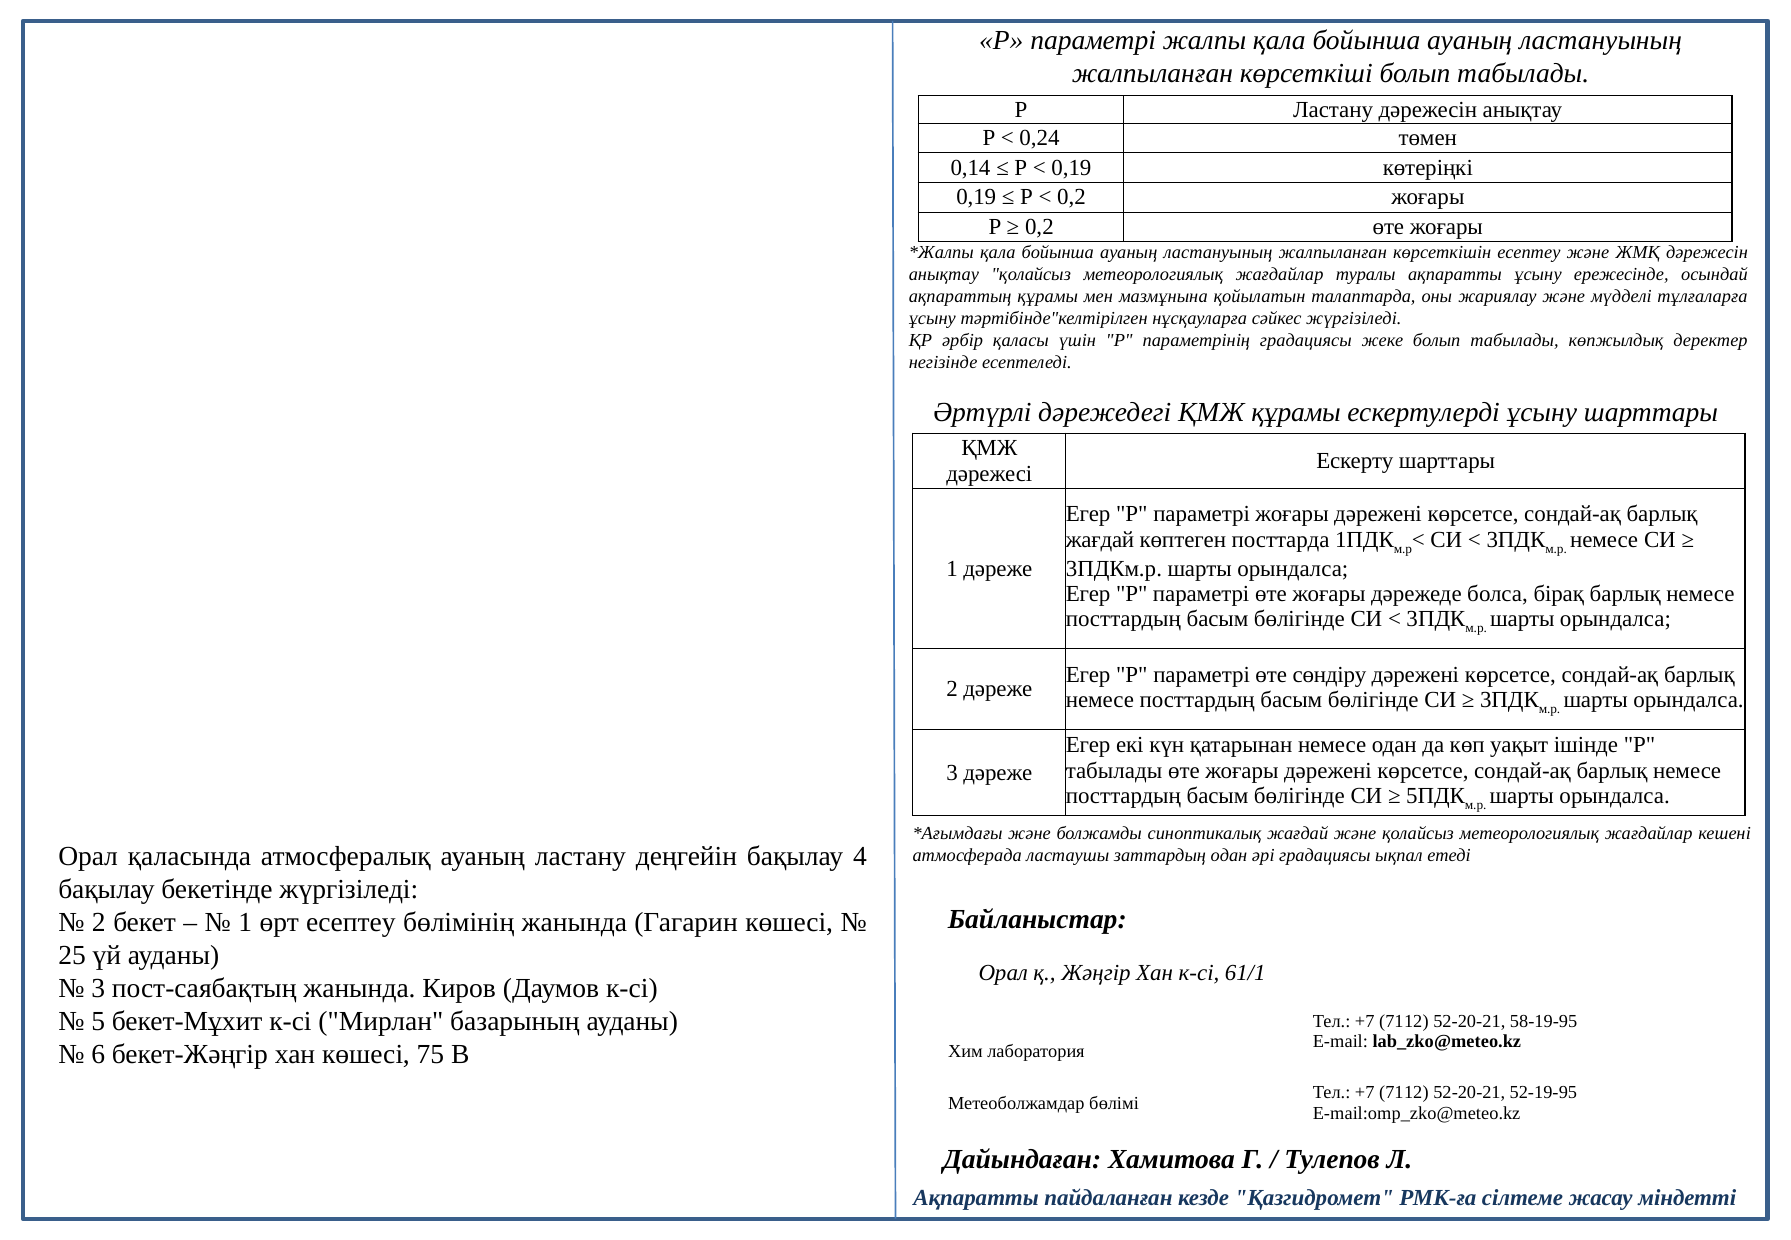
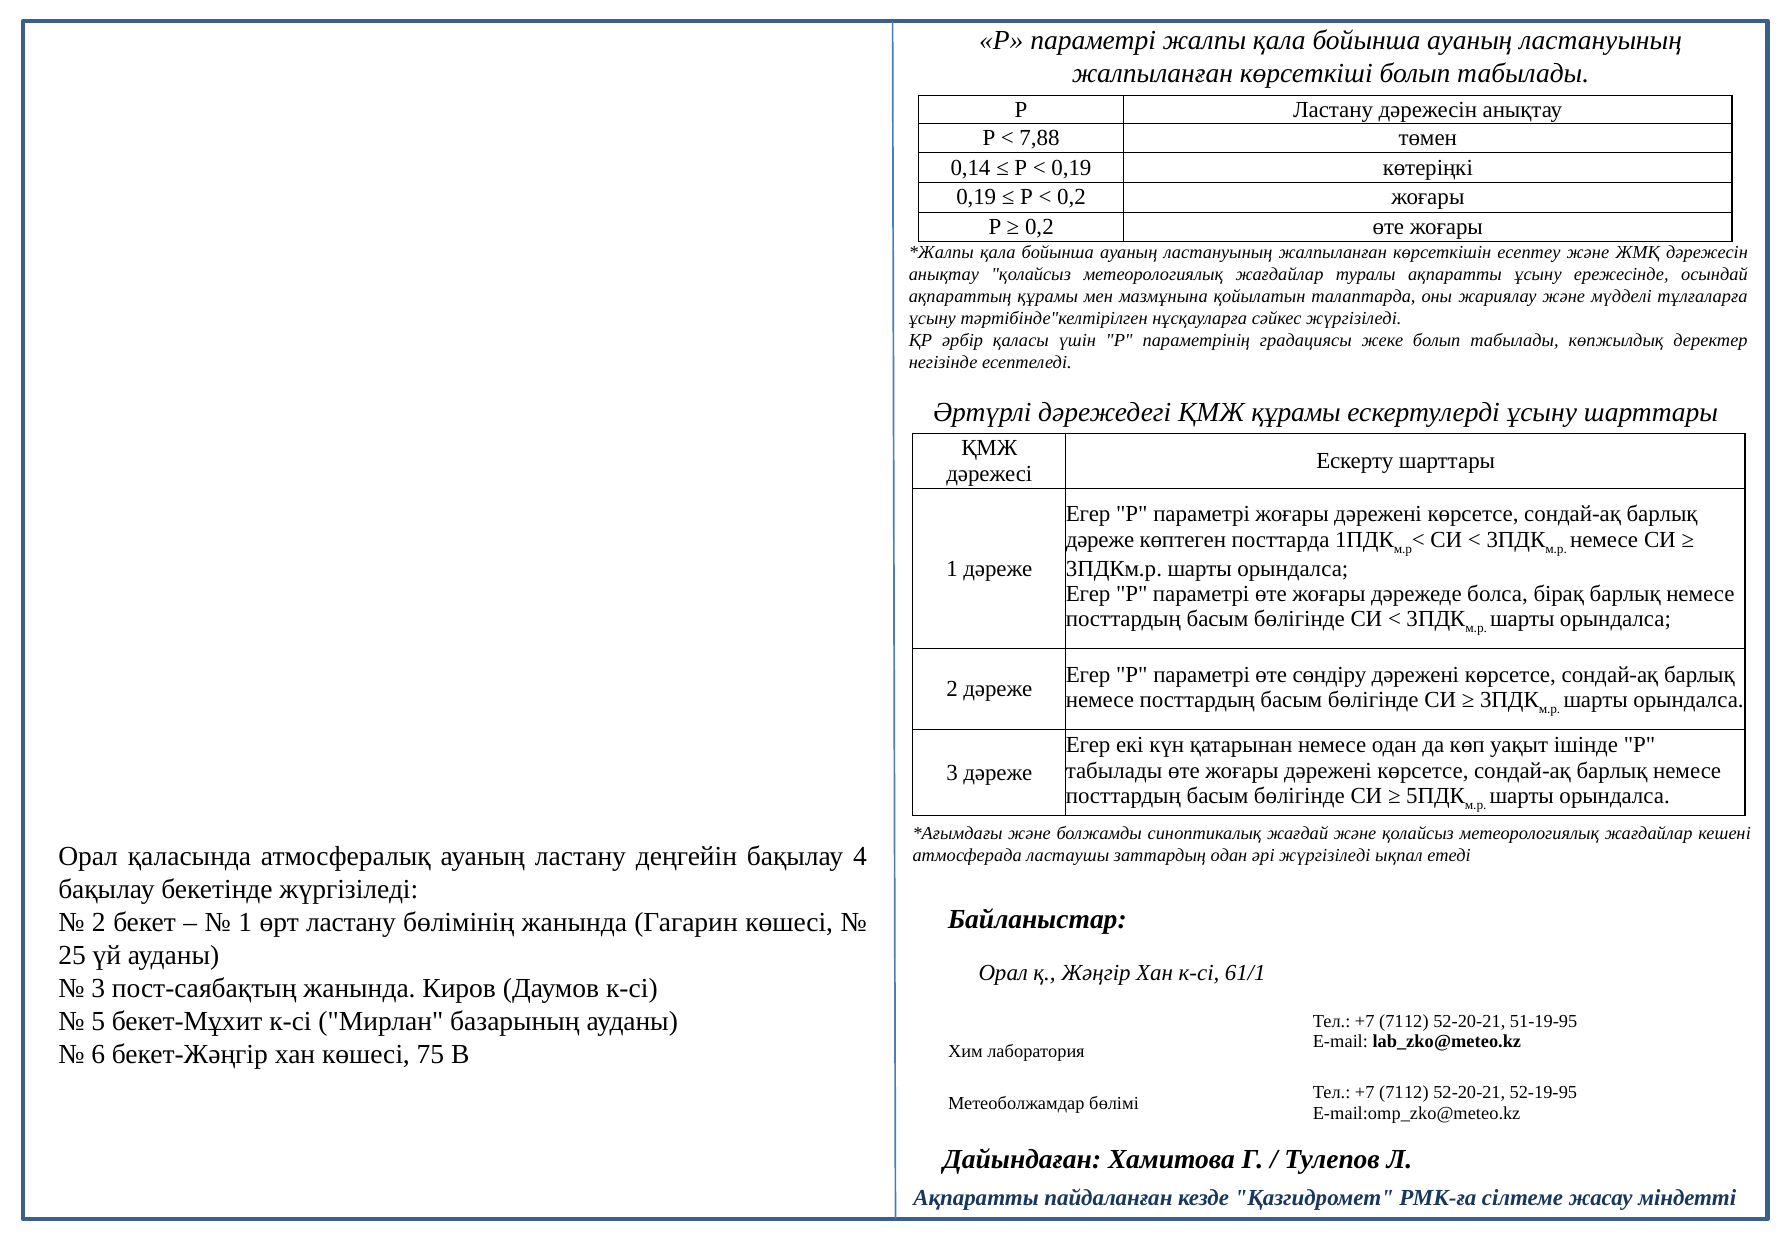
0,24: 0,24 -> 7,88 (1040, 138)
жағдай: жағдай -> дәреже (1100, 540)
әрі градациясы: градациясы -> жүргізіледі (1325, 856)
өрт есептеу: есептеу -> ластану (351, 922)
58-19-95: 58-19-95 -> 51-19-95 (1544, 1021)
